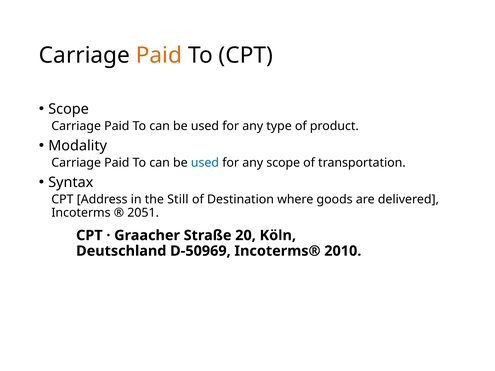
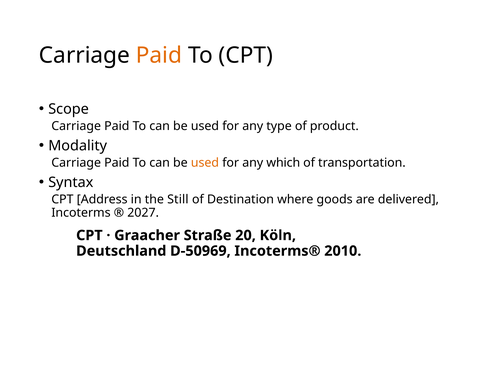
used colour: blue -> orange (205, 163)
any scope: scope -> which (283, 163)
2051: 2051 -> 2027 (143, 213)
